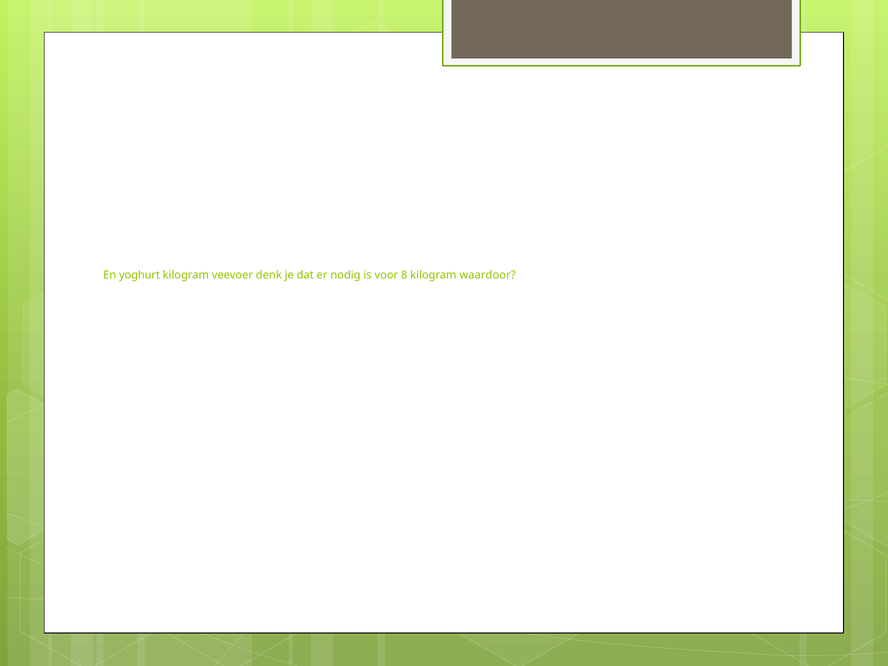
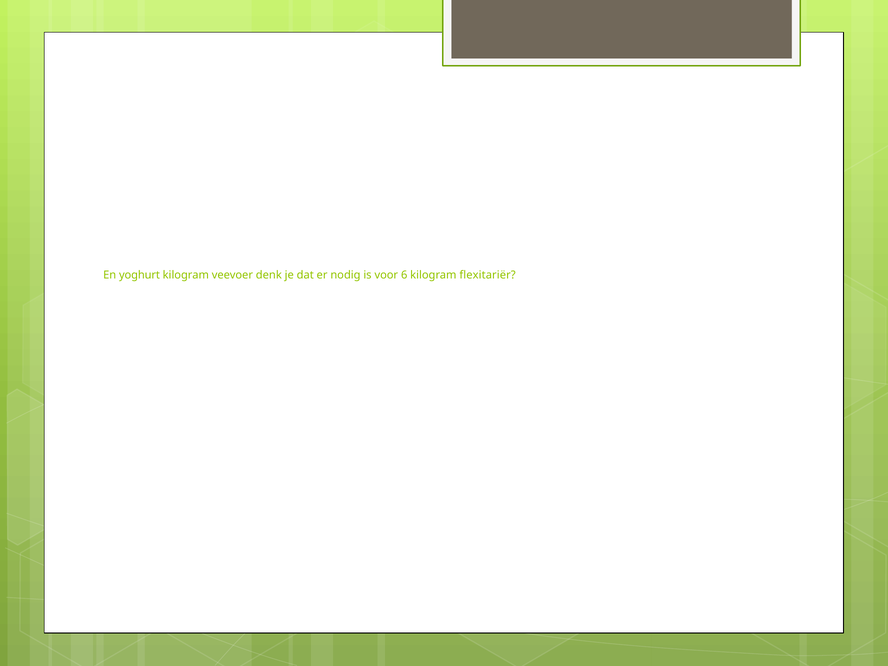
8: 8 -> 6 (404, 275)
waardoor: waardoor -> flexitariër (488, 275)
